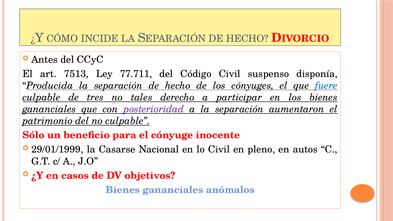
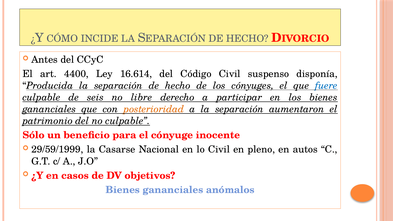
7513: 7513 -> 4400 (76, 74)
77.711: 77.711 -> 16.614 (136, 74)
tres: tres -> seis (95, 97)
tales: tales -> libre (142, 97)
posterioridad colour: purple -> orange (154, 109)
29/01/1999: 29/01/1999 -> 29/59/1999 (57, 150)
